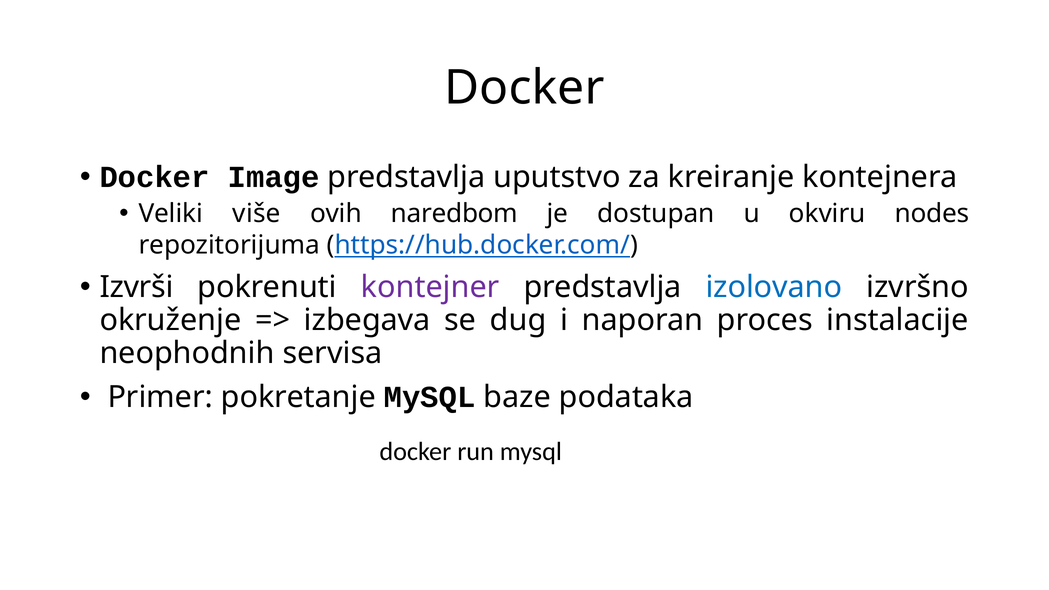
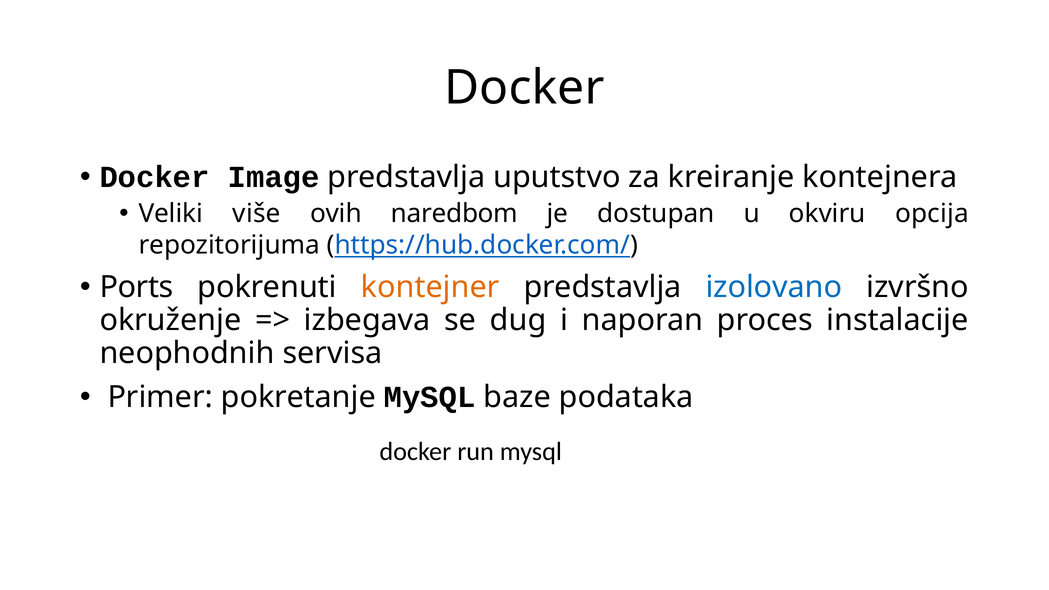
nodes: nodes -> opcija (932, 214)
Izvrši: Izvrši -> Ports (137, 287)
kontejner colour: purple -> orange (430, 287)
